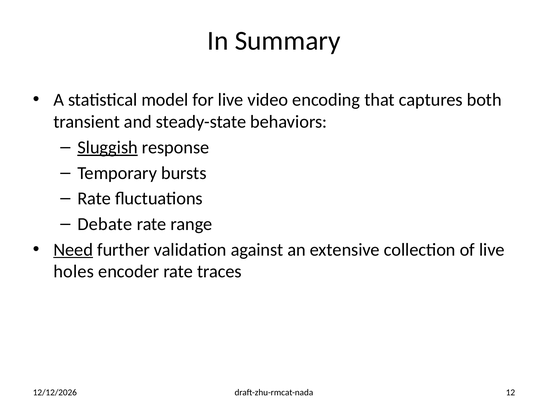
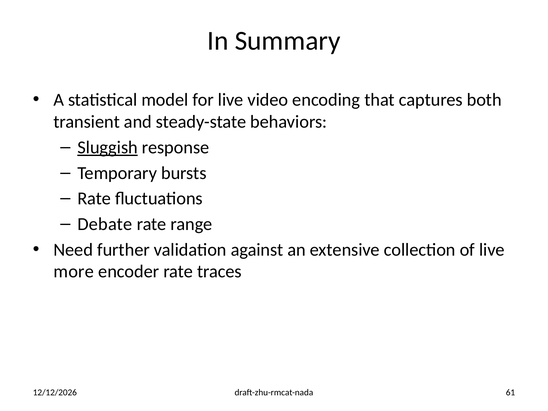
Need underline: present -> none (73, 250)
holes: holes -> more (74, 272)
12: 12 -> 61 (510, 392)
